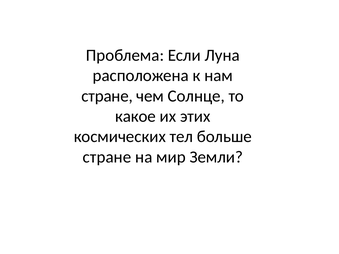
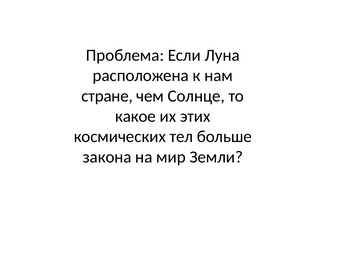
стране: стране -> закона (107, 157)
